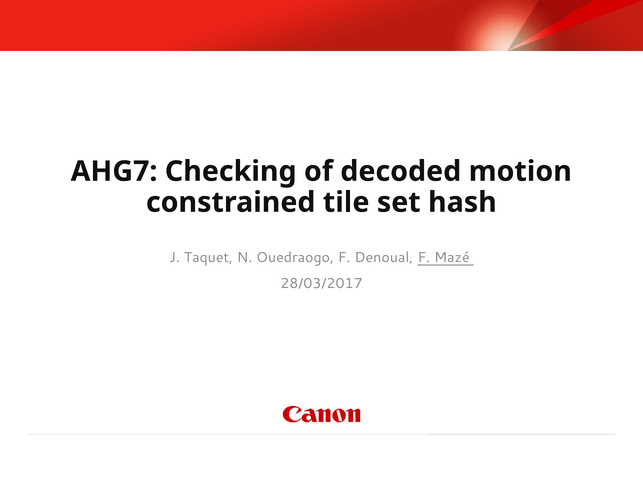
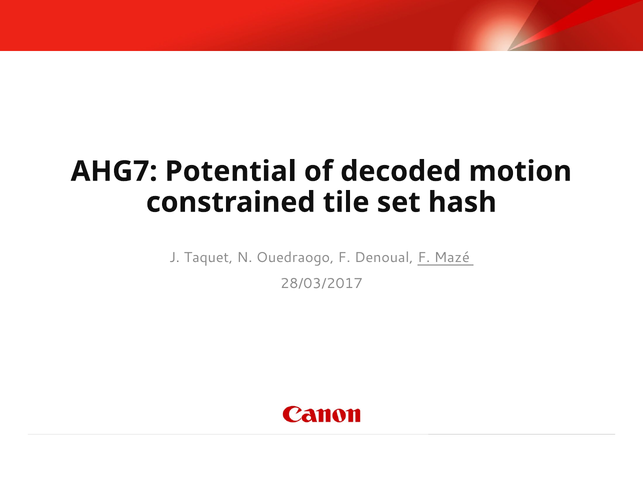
Checking: Checking -> Potential (231, 171)
